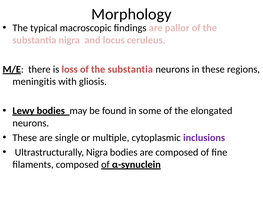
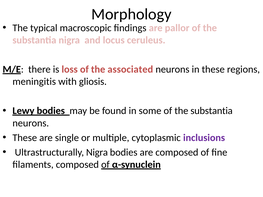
loss of the substantia: substantia -> associated (130, 69)
some of the elongated: elongated -> substantia (212, 111)
